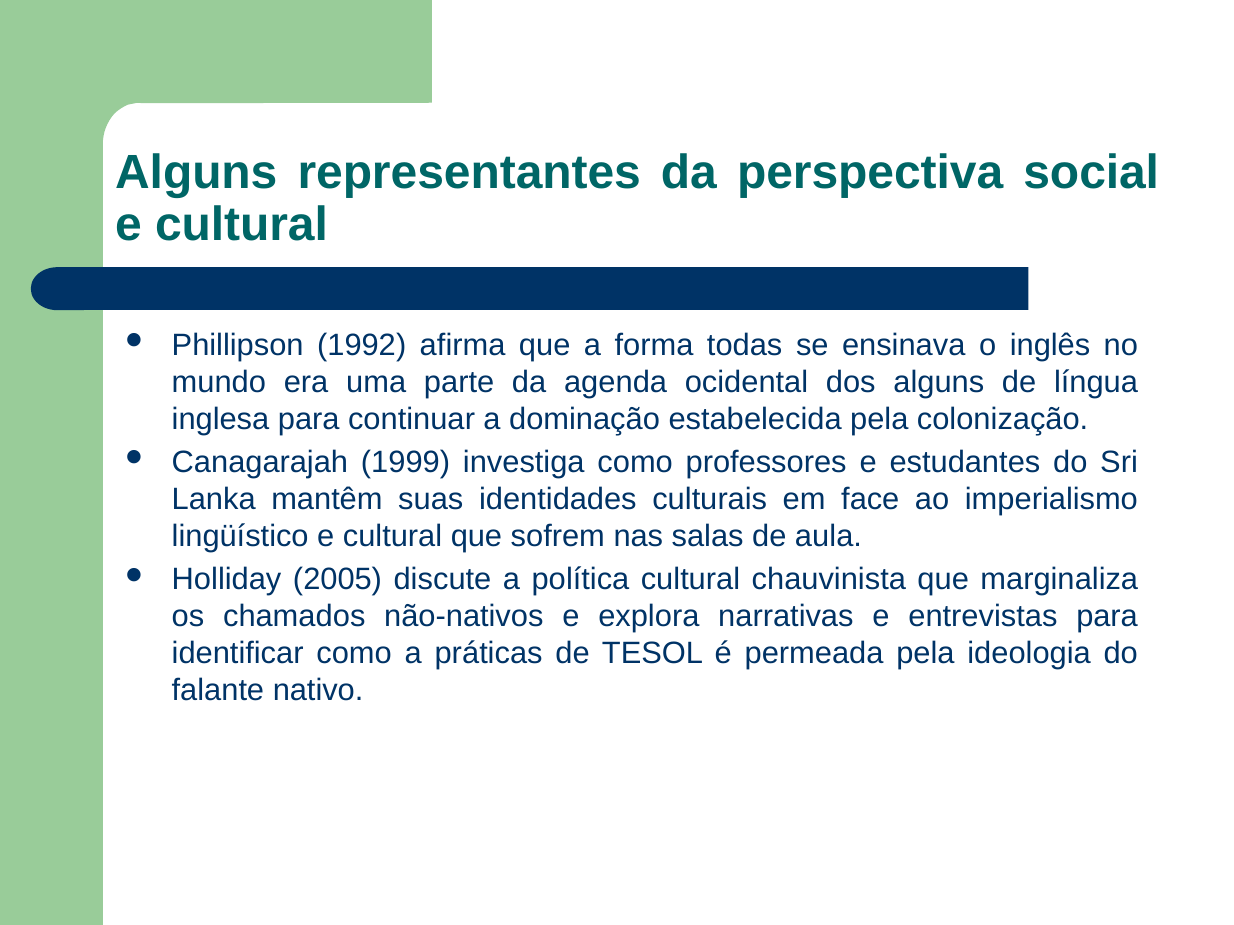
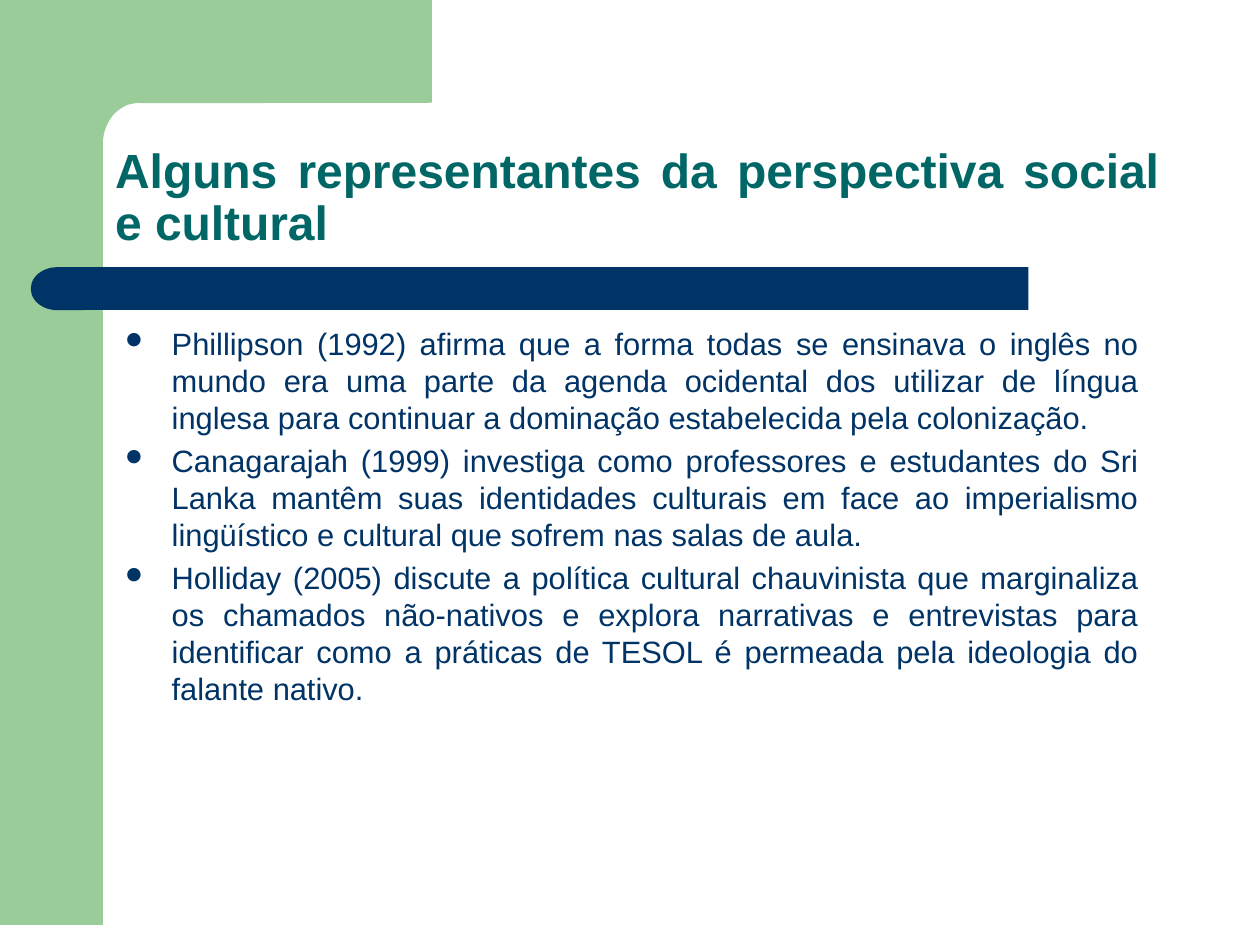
dos alguns: alguns -> utilizar (939, 383)
